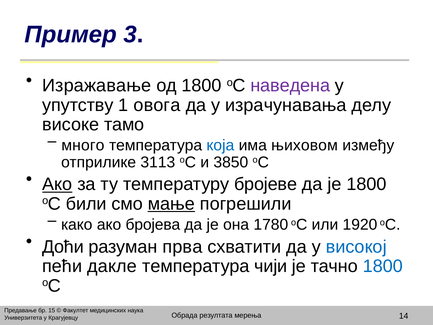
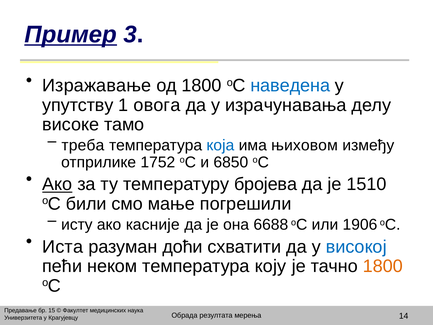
Пример underline: none -> present (71, 35)
наведена colour: purple -> blue (290, 86)
много: много -> треба (83, 145)
3113: 3113 -> 1752 (158, 162)
3850: 3850 -> 6850 (231, 162)
бројеве: бројеве -> бројева (266, 184)
је 1800: 1800 -> 1510 (367, 184)
мање underline: present -> none (171, 204)
како: како -> исту (77, 225)
бројева: бројева -> касније (153, 225)
1780: 1780 -> 6688 (271, 225)
1920: 1920 -> 1906 (360, 225)
Доћи: Доћи -> Иста (63, 247)
прва: прва -> доћи (183, 247)
дакле: дакле -> неком (112, 266)
чији: чији -> коју (271, 266)
1800 colour: blue -> orange (383, 266)
